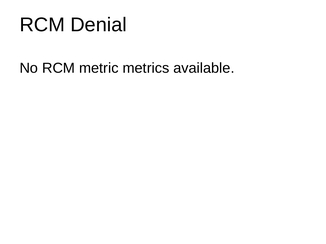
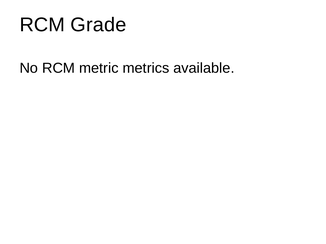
Denial: Denial -> Grade (98, 25)
